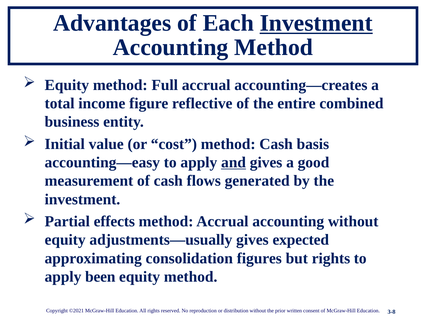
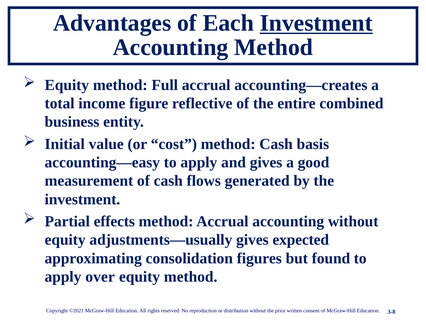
and underline: present -> none (234, 162)
but rights: rights -> found (331, 258)
been: been -> over (100, 276)
